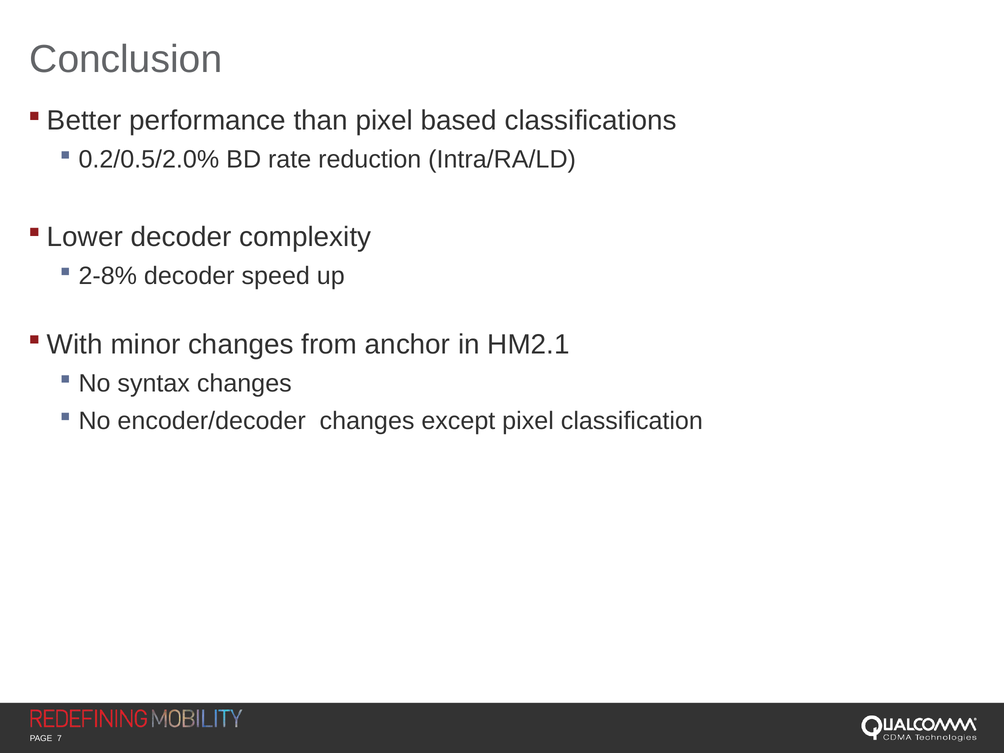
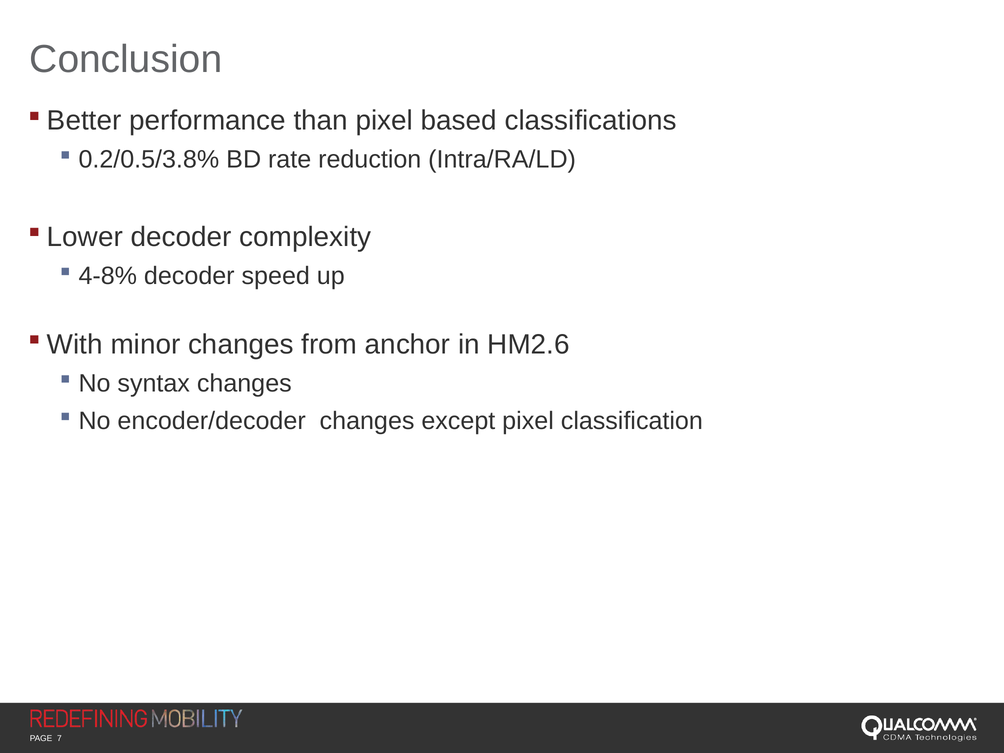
0.2/0.5/2.0%: 0.2/0.5/2.0% -> 0.2/0.5/3.8% (149, 159)
2-8%: 2-8% -> 4-8% (108, 276)
HM2.1: HM2.1 -> HM2.6 (529, 344)
